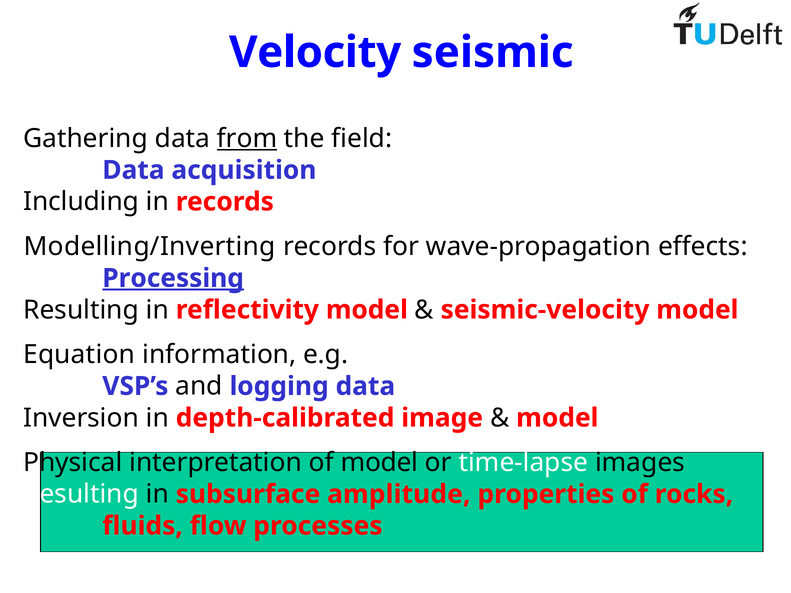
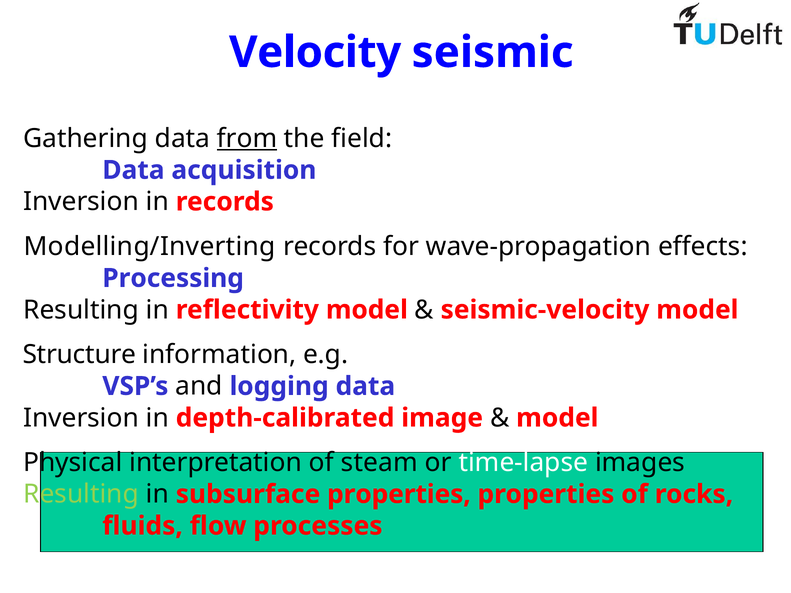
Including: Including -> Inversion (81, 202)
Processing underline: present -> none (173, 278)
Equation: Equation -> Structure (79, 355)
of model: model -> steam (379, 463)
Resulting colour: white -> light green (81, 494)
subsurface amplitude: amplitude -> properties (399, 494)
